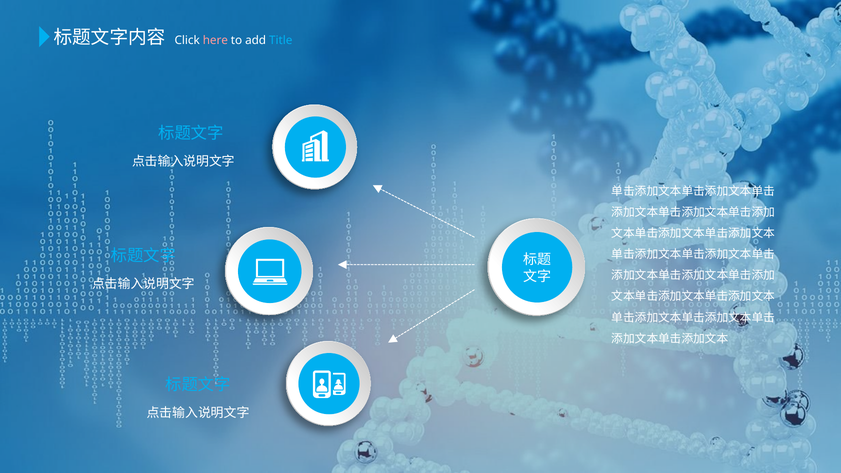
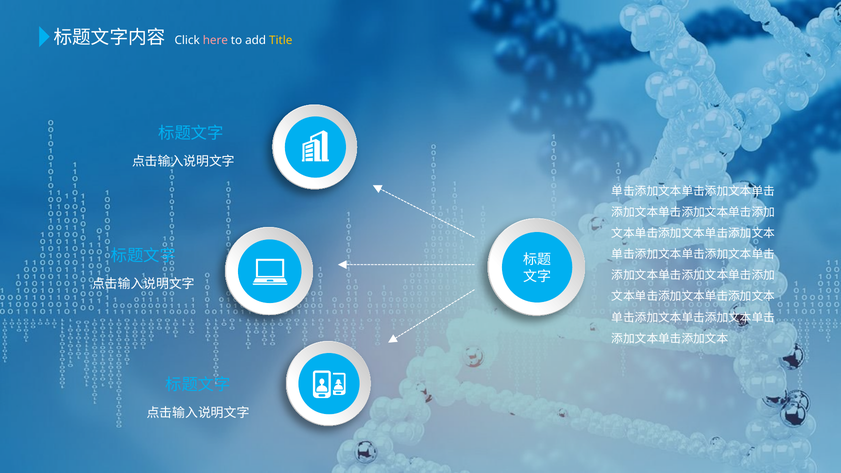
Title colour: light blue -> yellow (281, 41)
